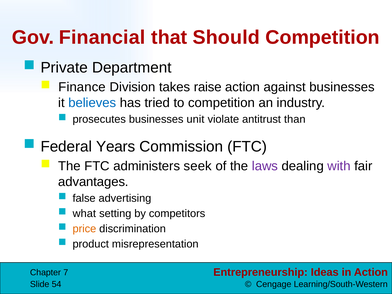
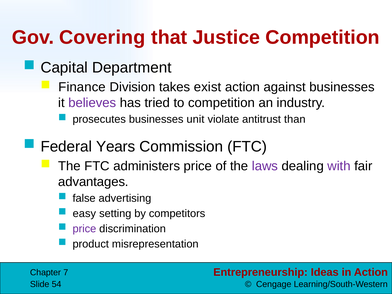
Financial: Financial -> Covering (102, 37)
Should: Should -> Justice (226, 37)
Private: Private -> Capital (64, 68)
raise: raise -> exist (208, 87)
believes colour: blue -> purple (92, 103)
administers seek: seek -> price (198, 166)
what: what -> easy (84, 213)
price colour: orange -> purple (84, 229)
